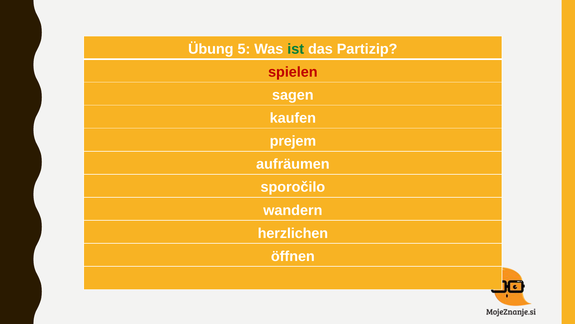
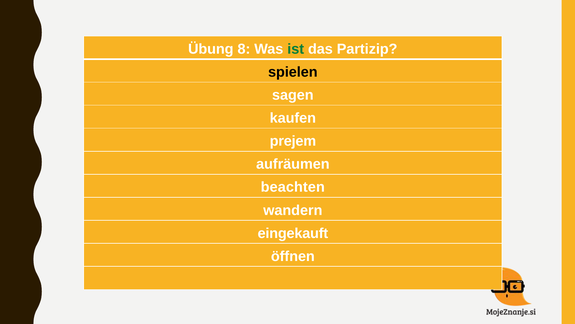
5: 5 -> 8 (244, 49)
spielen colour: red -> black (293, 72)
sporočilo: sporočilo -> beachten (293, 187)
herzlichen: herzlichen -> eingekauft (293, 233)
